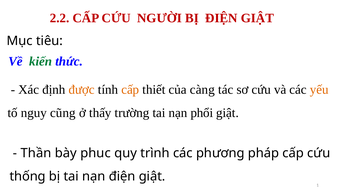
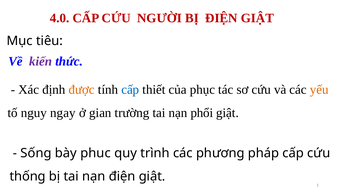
2.2: 2.2 -> 4.0 (60, 18)
kiến colour: green -> purple (41, 61)
cấp colour: orange -> blue (130, 90)
của càng: càng -> phục (202, 90)
cũng: cũng -> ngay (63, 113)
thấy: thấy -> gian (100, 113)
Thần: Thần -> Sống (36, 153)
